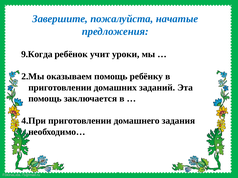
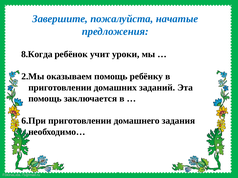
9.Когда: 9.Когда -> 8.Когда (37, 54)
4.При: 4.При -> 6.При (34, 121)
